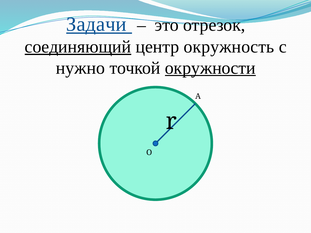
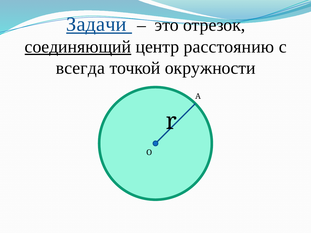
окружность: окружность -> расстоянию (229, 47)
нужно: нужно -> всегда (80, 68)
окружности underline: present -> none (210, 68)
